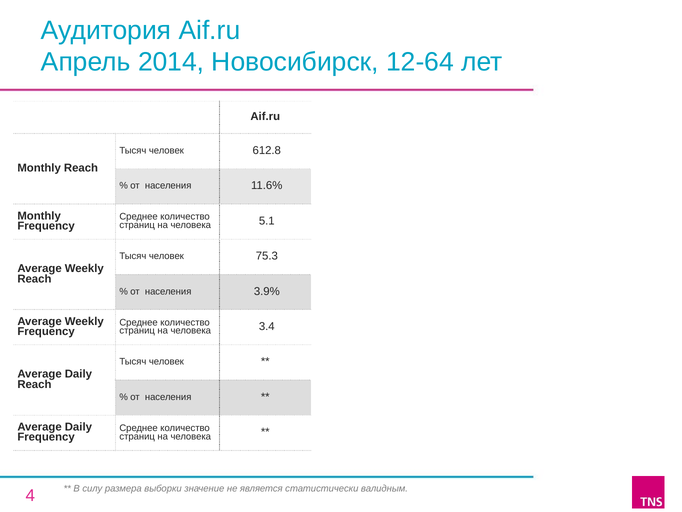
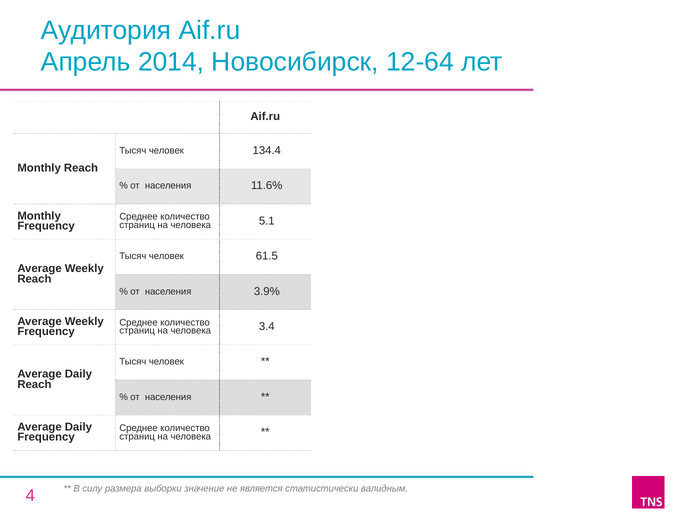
612.8: 612.8 -> 134.4 (267, 150)
75.3: 75.3 -> 61.5 (267, 256)
